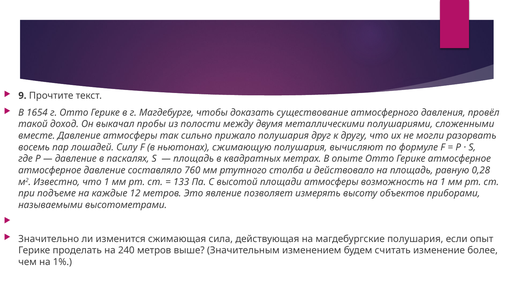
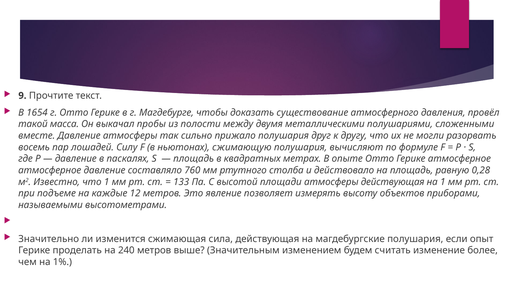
доход: доход -> масса (64, 124)
атмосферы возможность: возможность -> действующая (393, 182)
